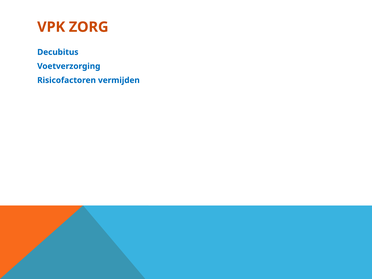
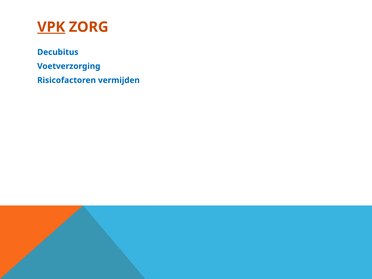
VPK underline: none -> present (51, 27)
